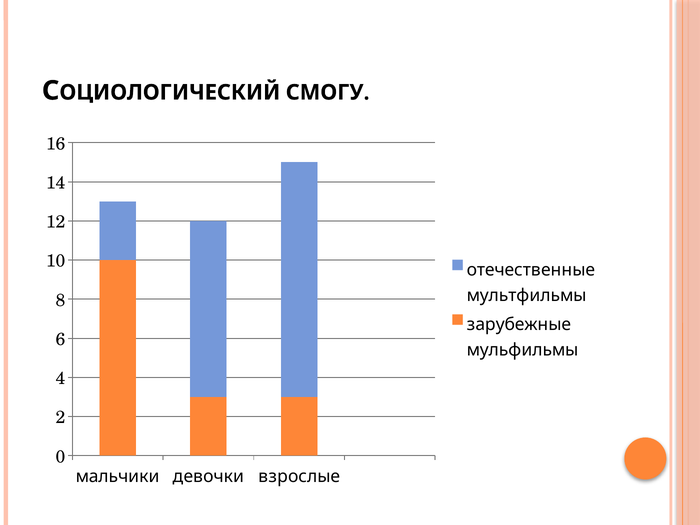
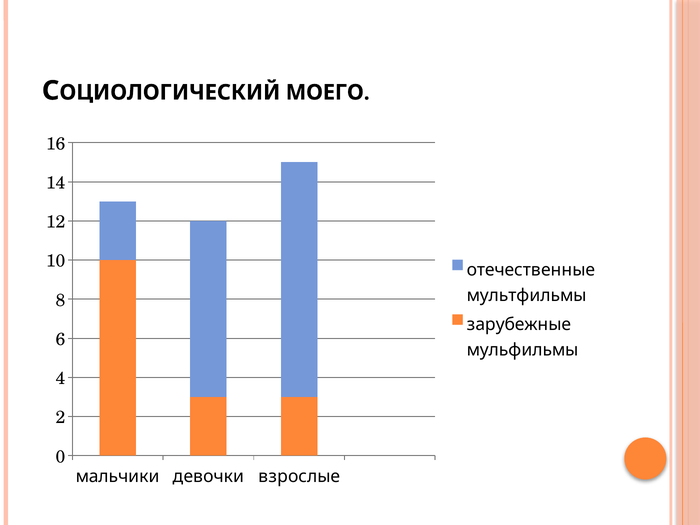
СМОГУ: СМОГУ -> МОЕГО (328, 92)
